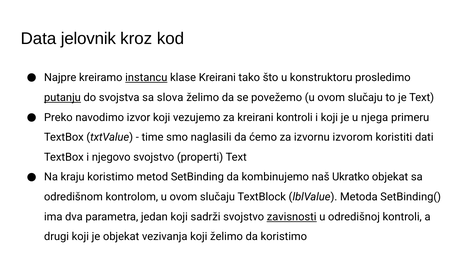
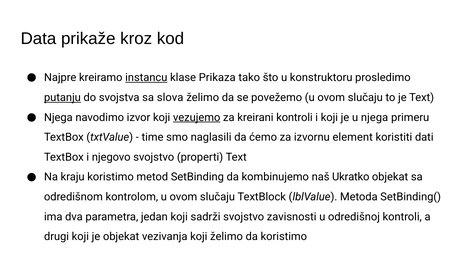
jelovnik: jelovnik -> prikaže (88, 39)
klase Kreirani: Kreirani -> Prikaza (217, 78)
Preko: Preko -> Njega (58, 117)
vezujemo underline: none -> present (197, 117)
izvorom: izvorom -> element (353, 137)
zavisnosti underline: present -> none (292, 217)
